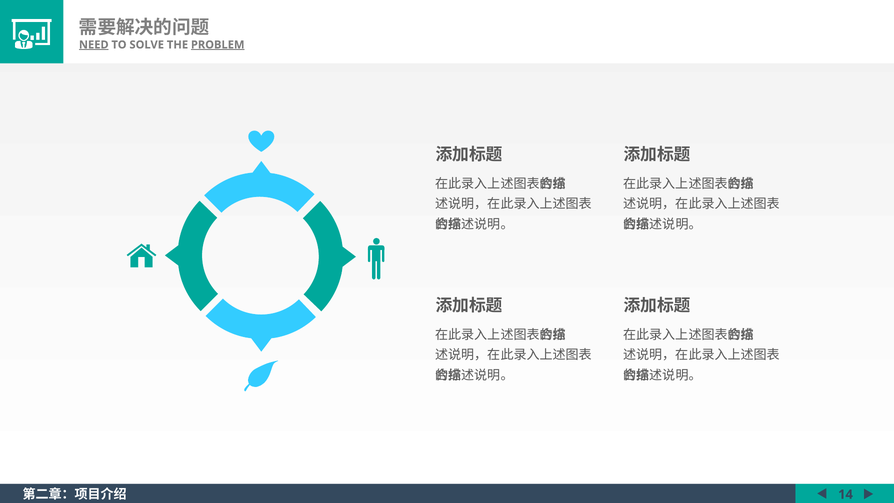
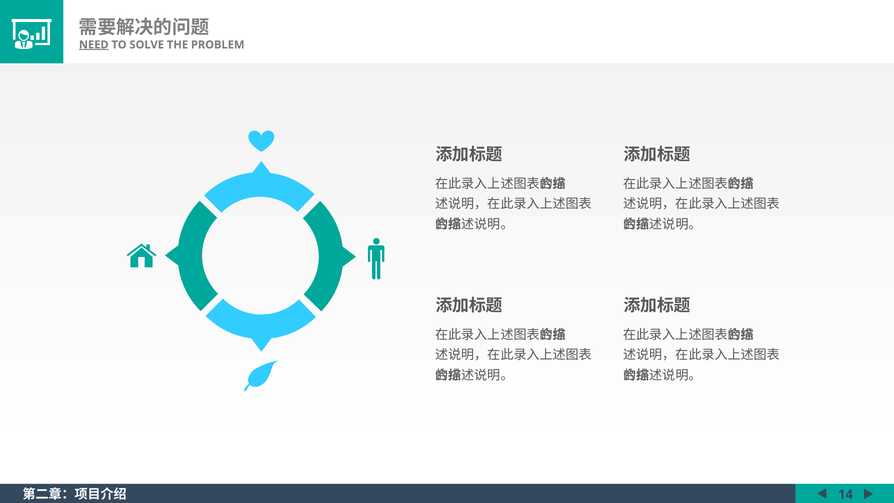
PROBLEM underline: present -> none (218, 45)
